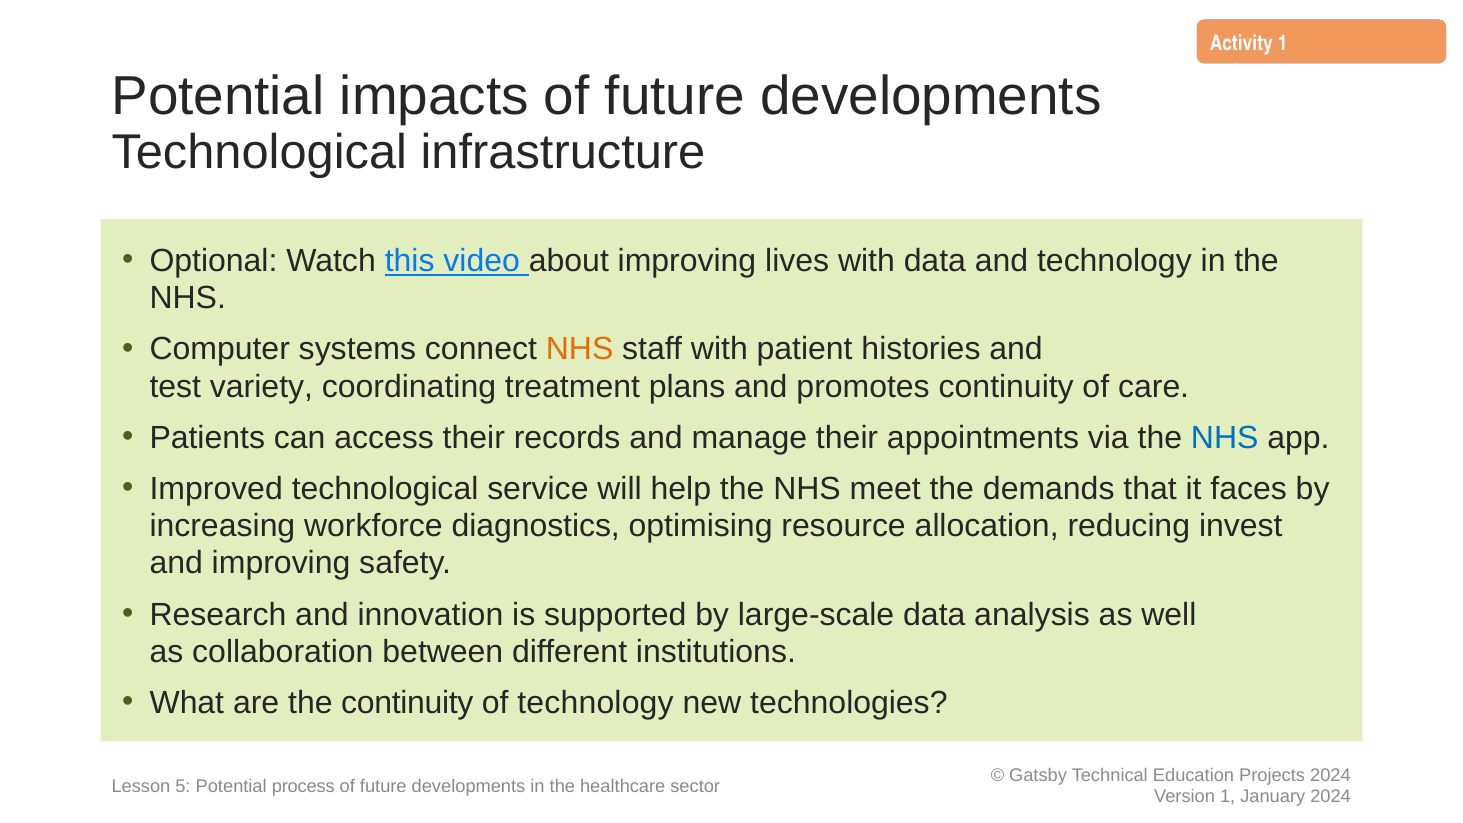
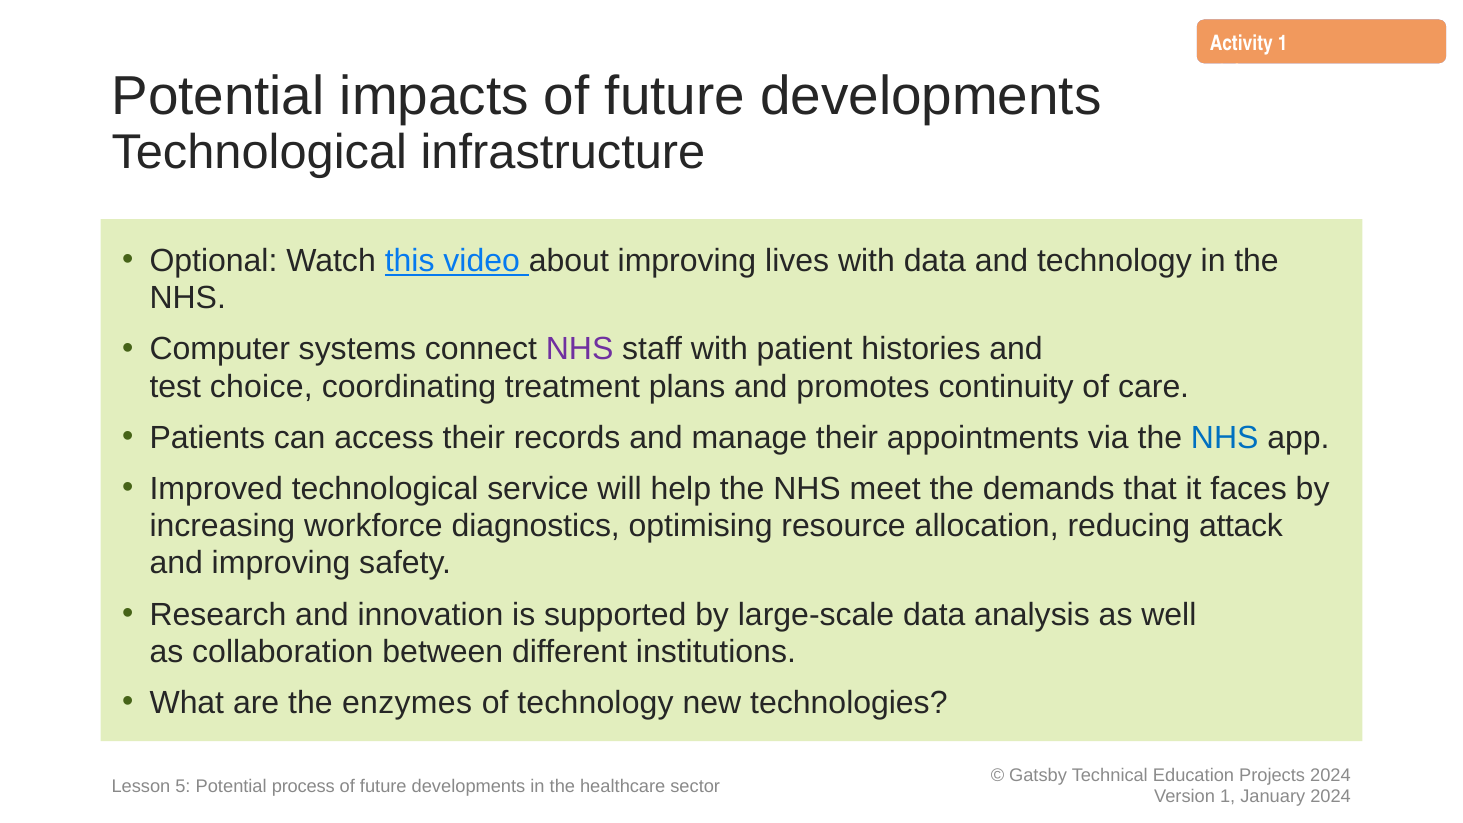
NHS colour: orange -> purple (580, 349)
variety: variety -> choice (261, 387)
invest: invest -> attack (1241, 526)
the continuity: continuity -> enzymes (407, 703)
